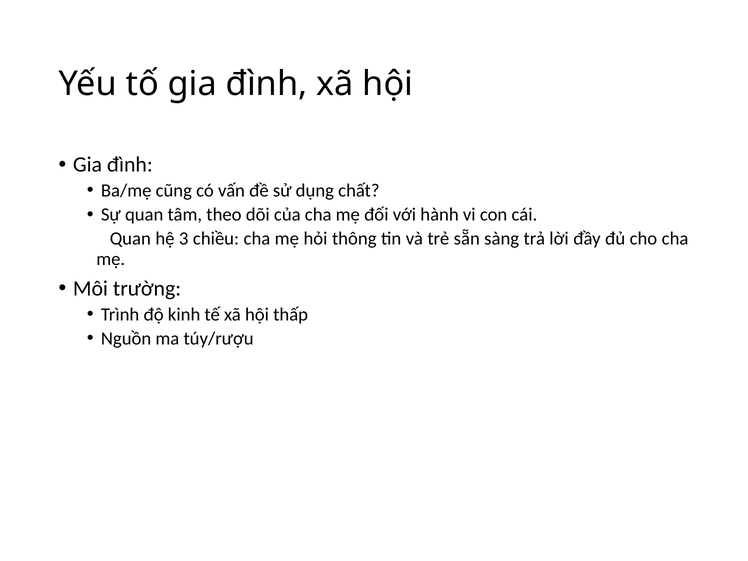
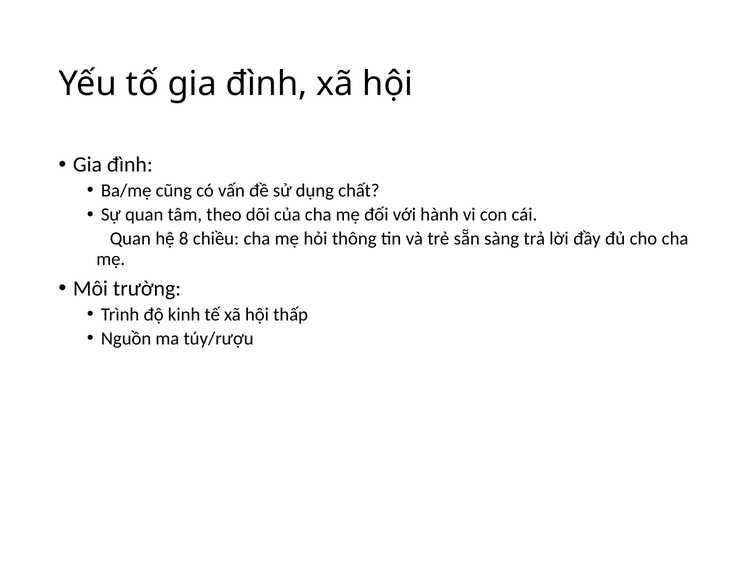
3: 3 -> 8 (184, 239)
